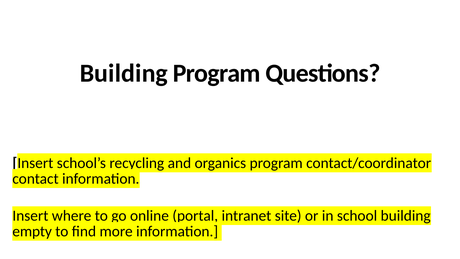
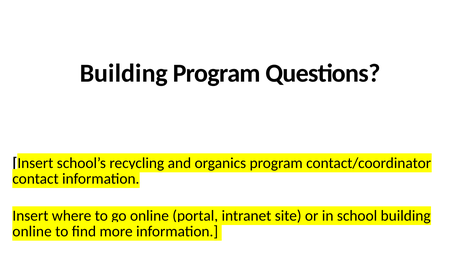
empty: empty -> online (32, 231)
